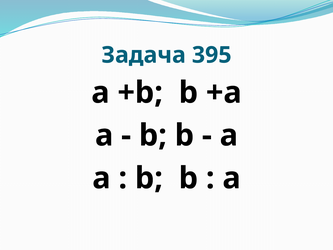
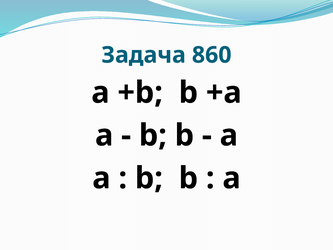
395: 395 -> 860 (212, 55)
